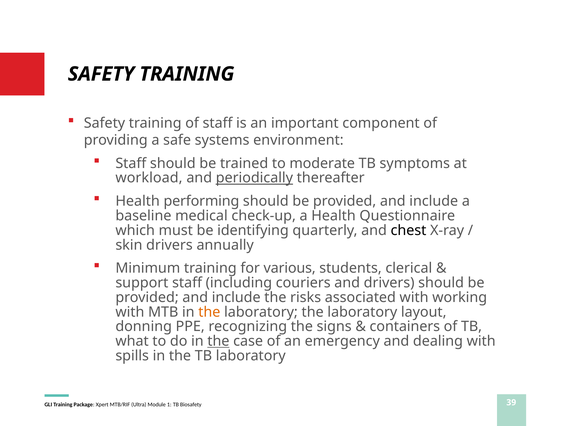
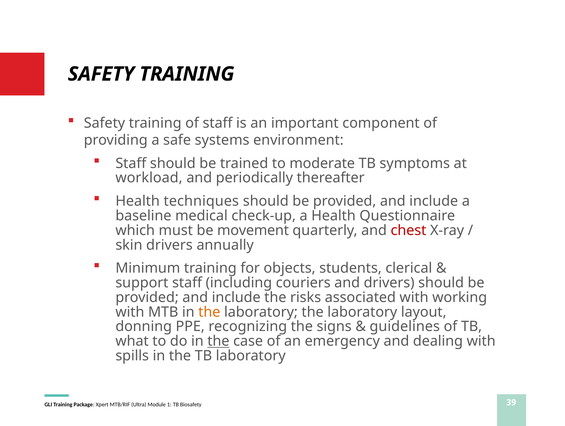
periodically underline: present -> none (254, 178)
performing: performing -> techniques (201, 201)
identifying: identifying -> movement (253, 230)
chest colour: black -> red (408, 230)
various: various -> objects (290, 268)
containers: containers -> guidelines (405, 326)
